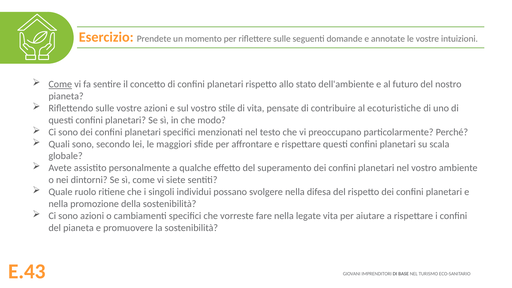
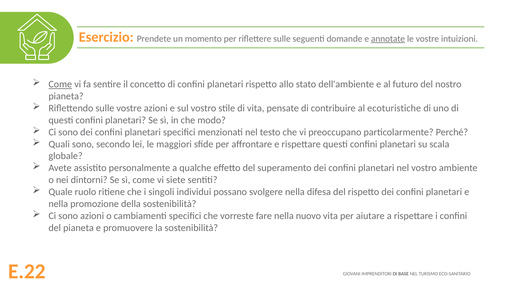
annotate underline: none -> present (388, 39)
legate: legate -> nuovo (308, 216)
E.43: E.43 -> E.22 (27, 271)
